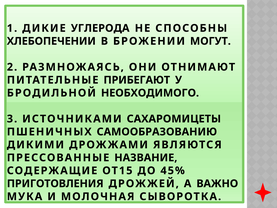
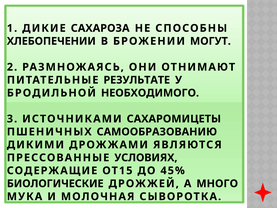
УГЛЕРОДА: УГЛЕРОДА -> САХАРОЗА (100, 28)
ПРИБЕГАЮТ: ПРИБЕГАЮТ -> РЕЗУЛЬТАТЕ (137, 80)
НАЗВАНИЕ: НАЗВАНИЕ -> УСЛОВИЯХ (146, 158)
ПРИГОТОВЛЕНИЯ: ПРИГОТОВЛЕНИЯ -> БИОЛОГИЧЕСКИЕ (55, 183)
ВАЖНО: ВАЖНО -> МНОГО (217, 183)
